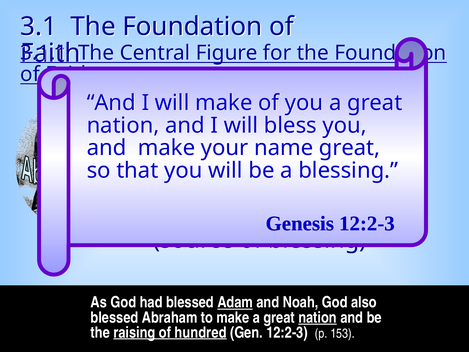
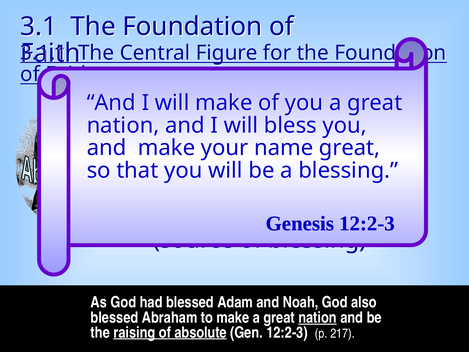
Adam underline: present -> none (235, 302)
hundred: hundred -> absolute (201, 332)
153: 153 -> 217 (343, 333)
